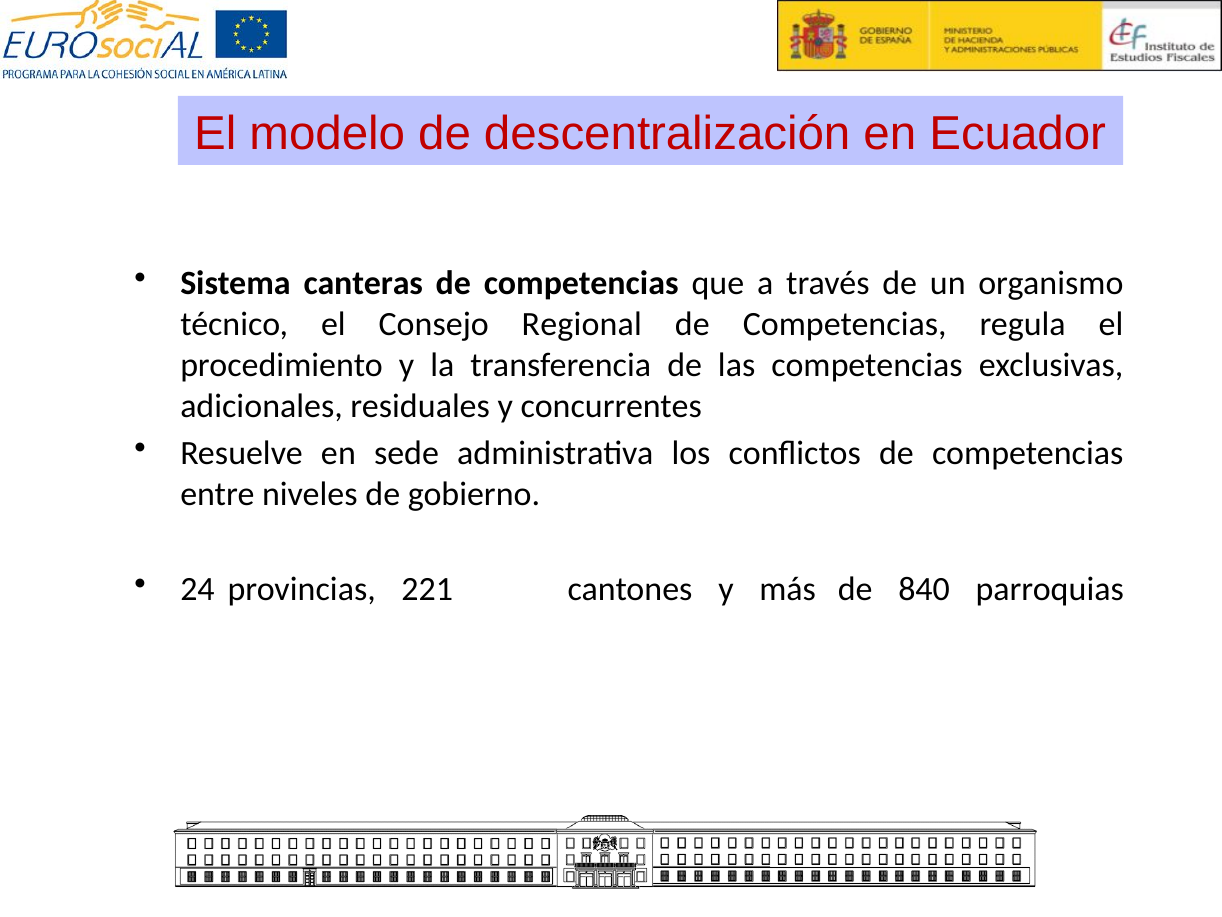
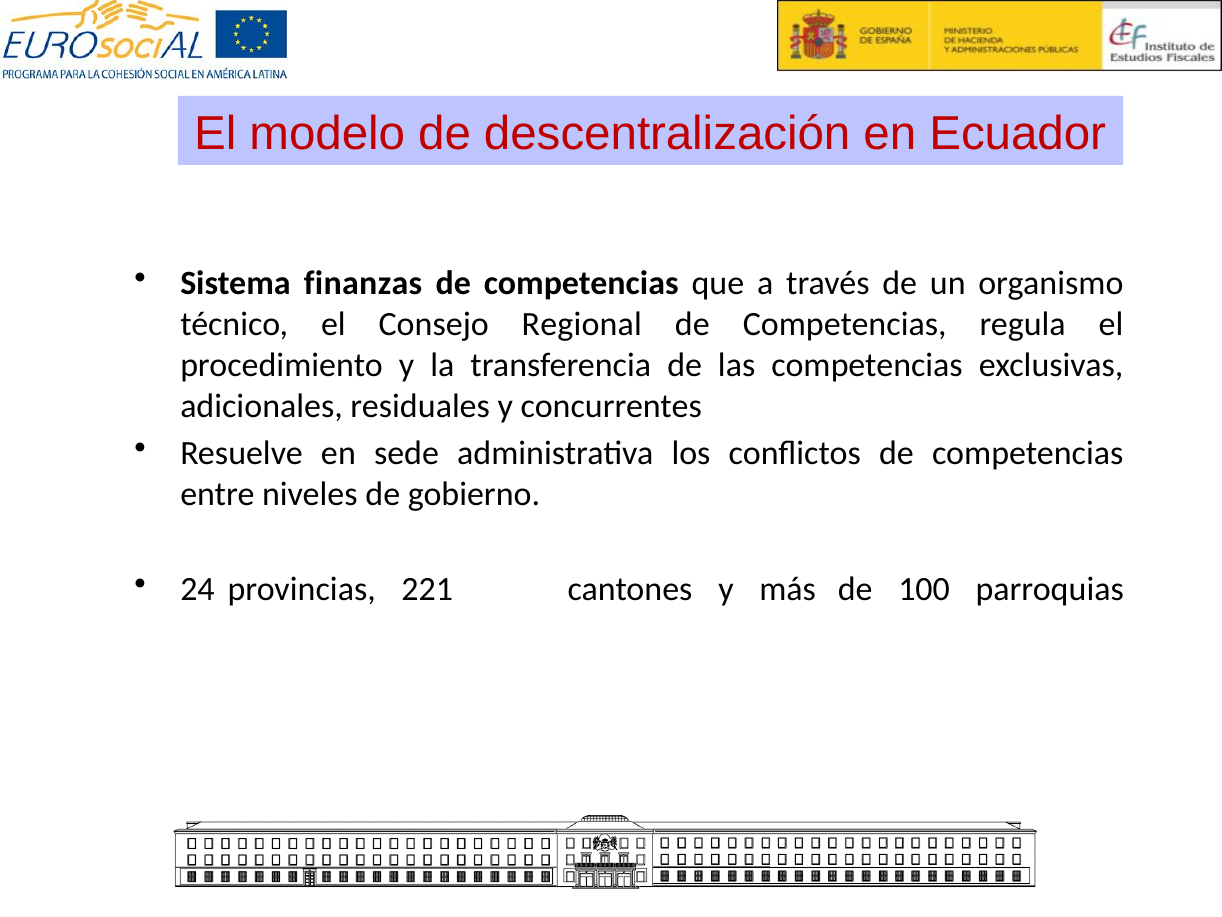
canteras: canteras -> finanzas (363, 283)
840: 840 -> 100 (924, 589)
